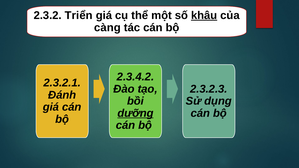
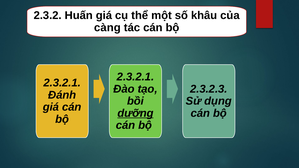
Triển: Triển -> Huấn (79, 15)
khâu underline: present -> none (204, 15)
2.3.4.2: 2.3.4.2 -> 2.3.2.1 (135, 77)
